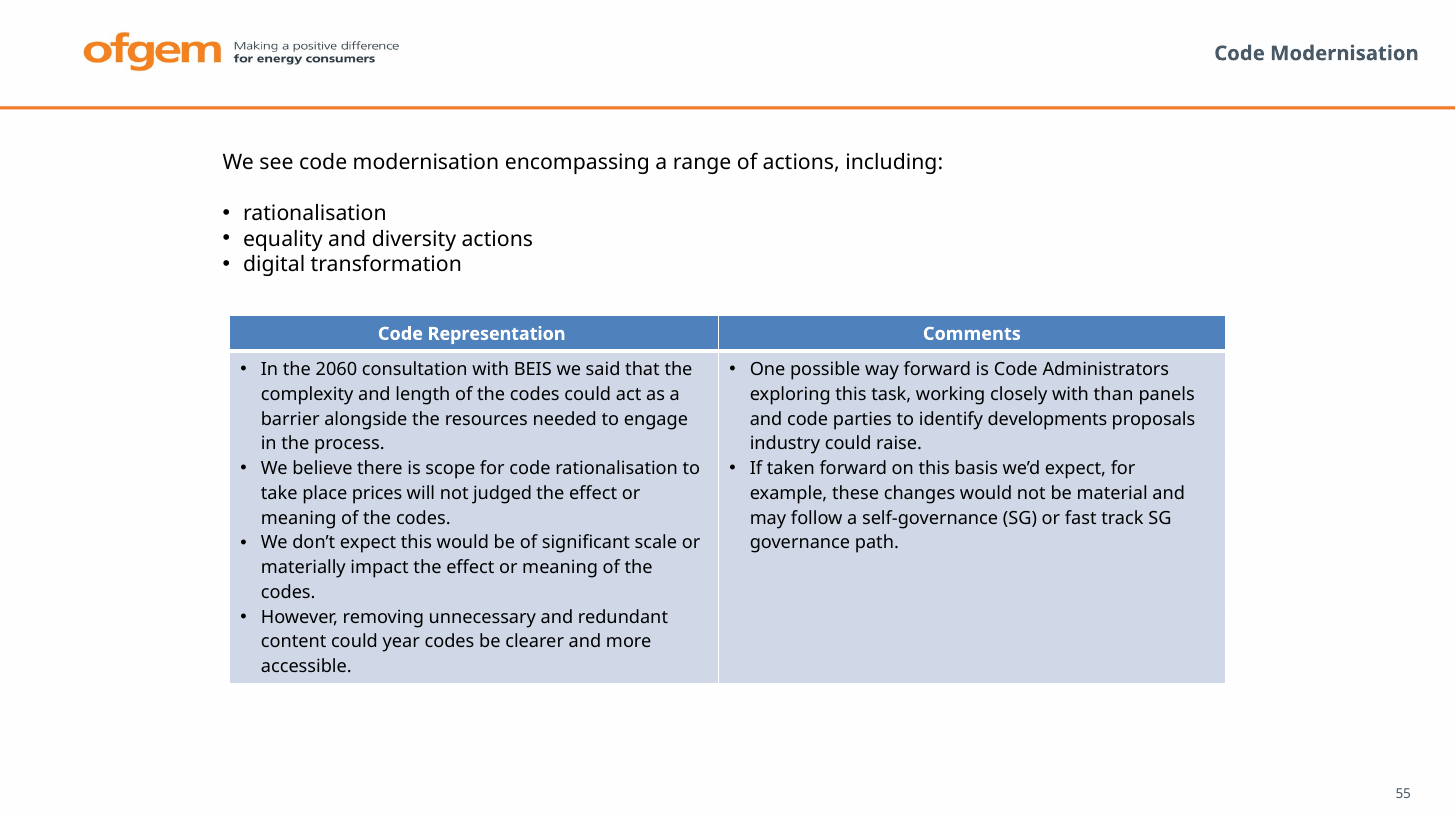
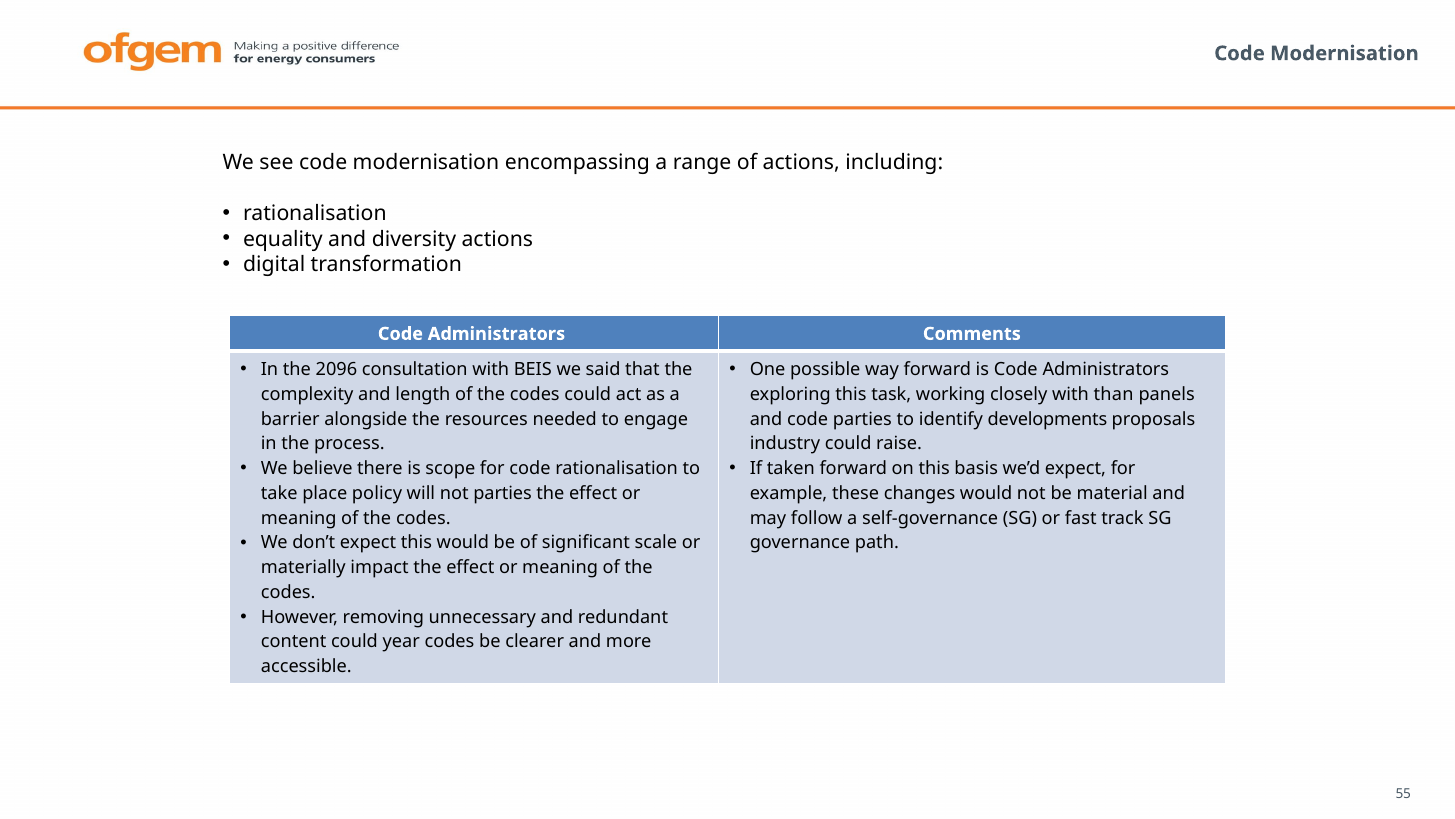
Representation: Representation -> Administrators (496, 334)
2060: 2060 -> 2096 (336, 369)
prices: prices -> policy (377, 493)
not judged: judged -> parties (503, 493)
